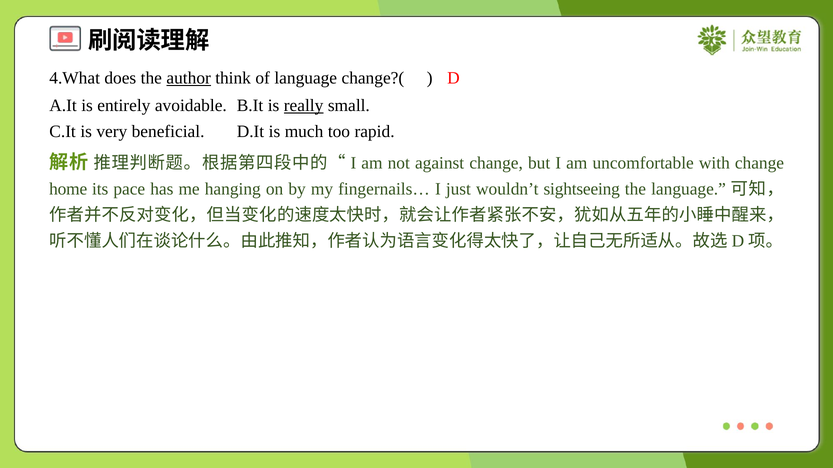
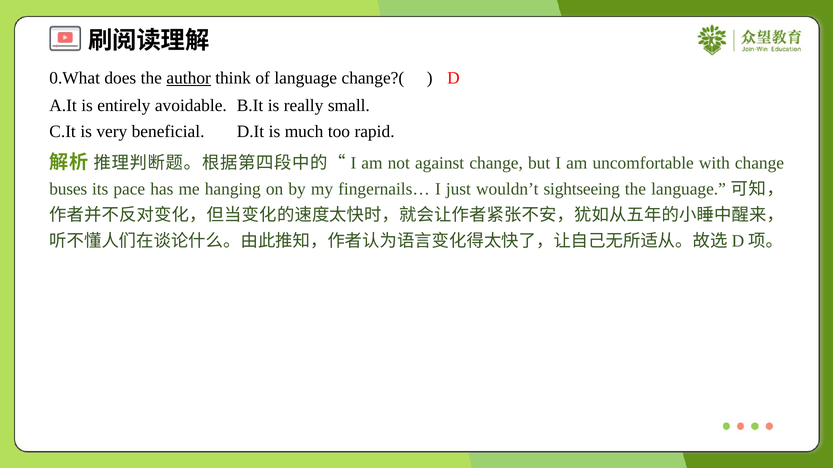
4.What: 4.What -> 0.What (75, 78)
really underline: present -> none (304, 106)
home: home -> buses (68, 189)
